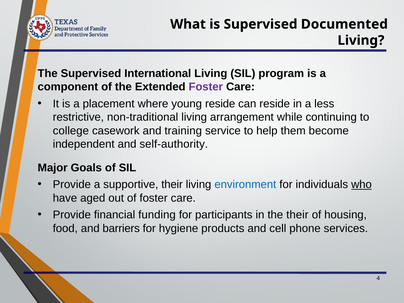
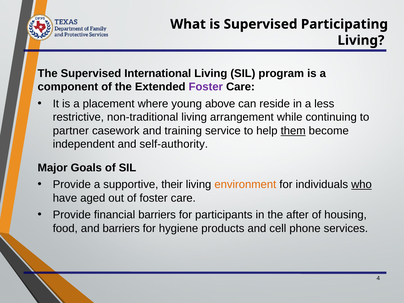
Documented: Documented -> Participating (344, 24)
young reside: reside -> above (220, 104)
college: college -> partner (71, 131)
them underline: none -> present (293, 131)
environment colour: blue -> orange (245, 185)
financial funding: funding -> barriers (157, 215)
the their: their -> after (297, 215)
